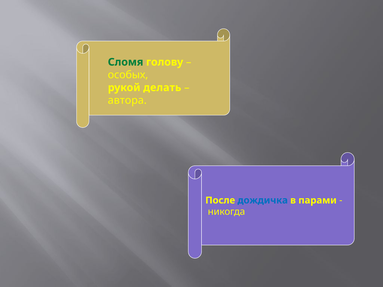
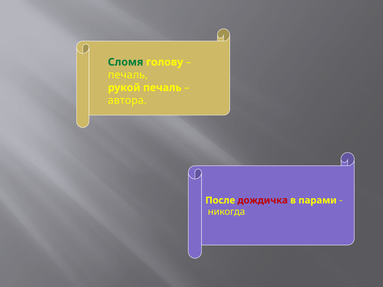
особых: особых -> печаль (128, 75)
рукой делать: делать -> печаль (162, 88)
дождичка colour: blue -> red (263, 200)
